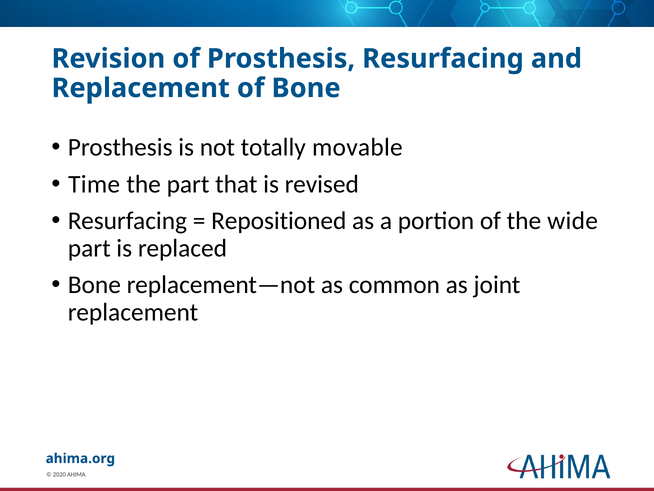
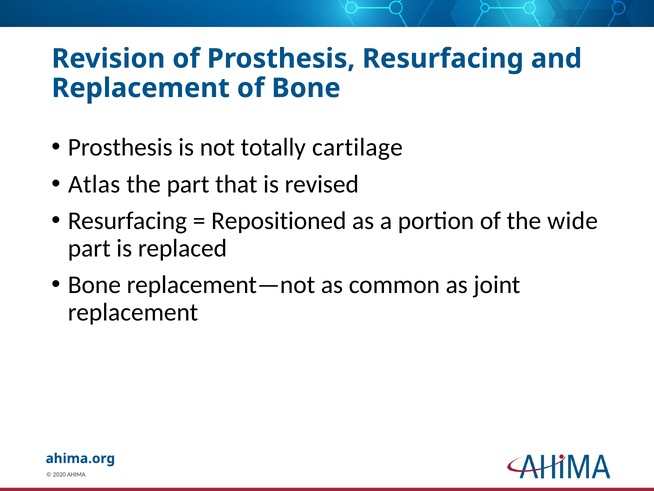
movable: movable -> cartilage (357, 147)
Time: Time -> Atlas (94, 184)
